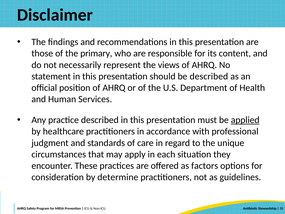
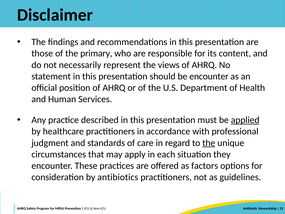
be described: described -> encounter (209, 76)
the underline: none -> present (209, 143)
determine: determine -> antibiotics (118, 177)
